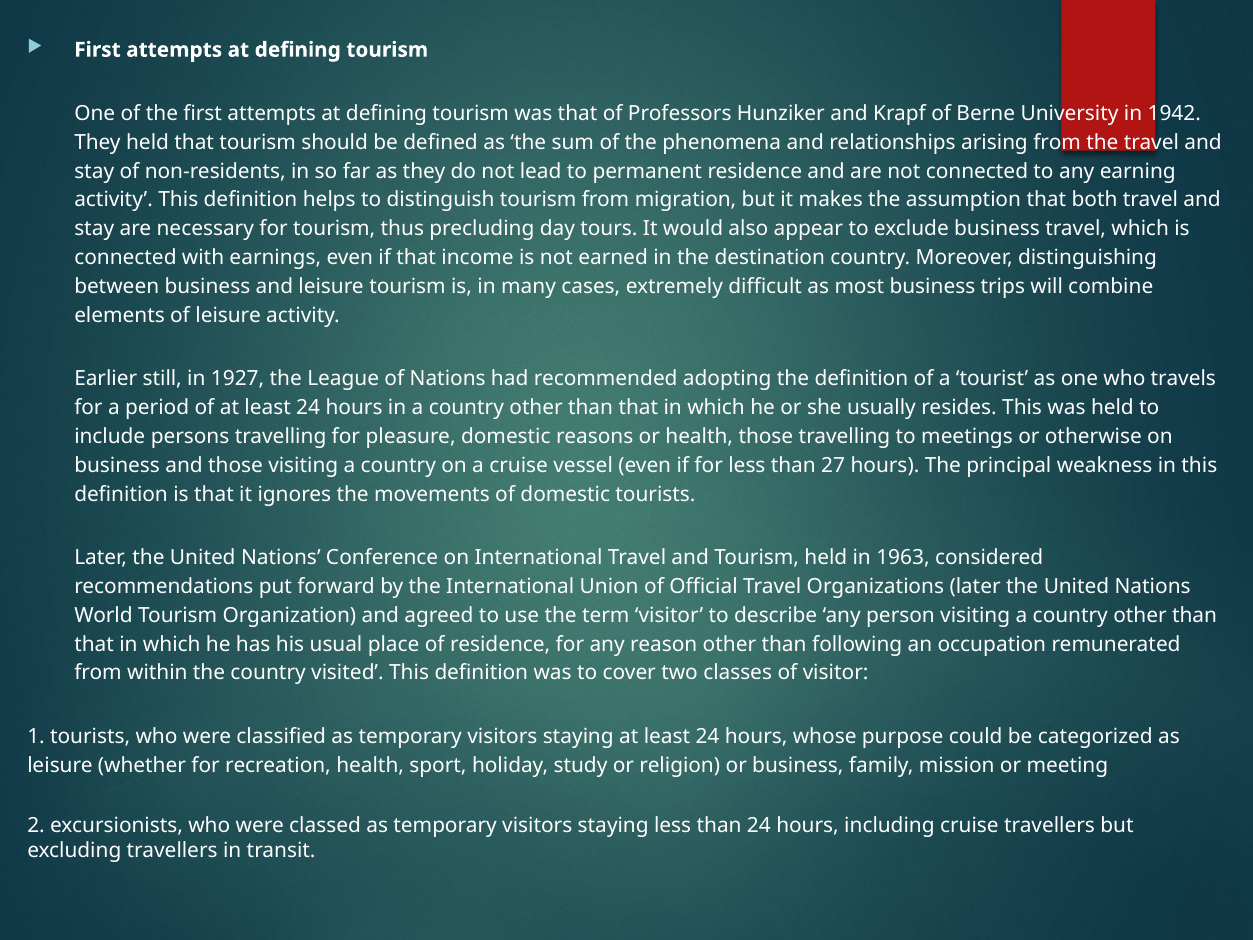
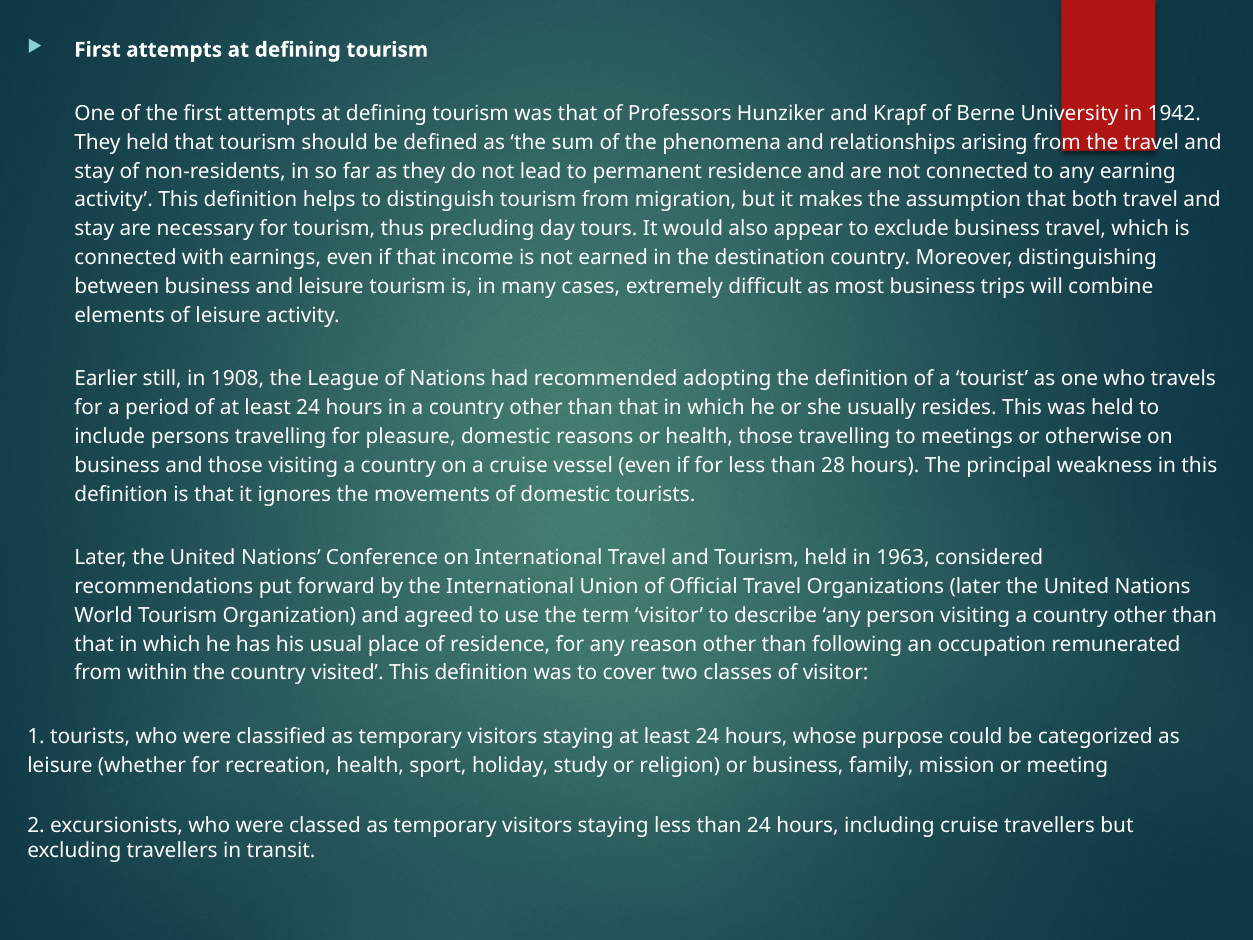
1927: 1927 -> 1908 (238, 379)
27: 27 -> 28 (833, 465)
